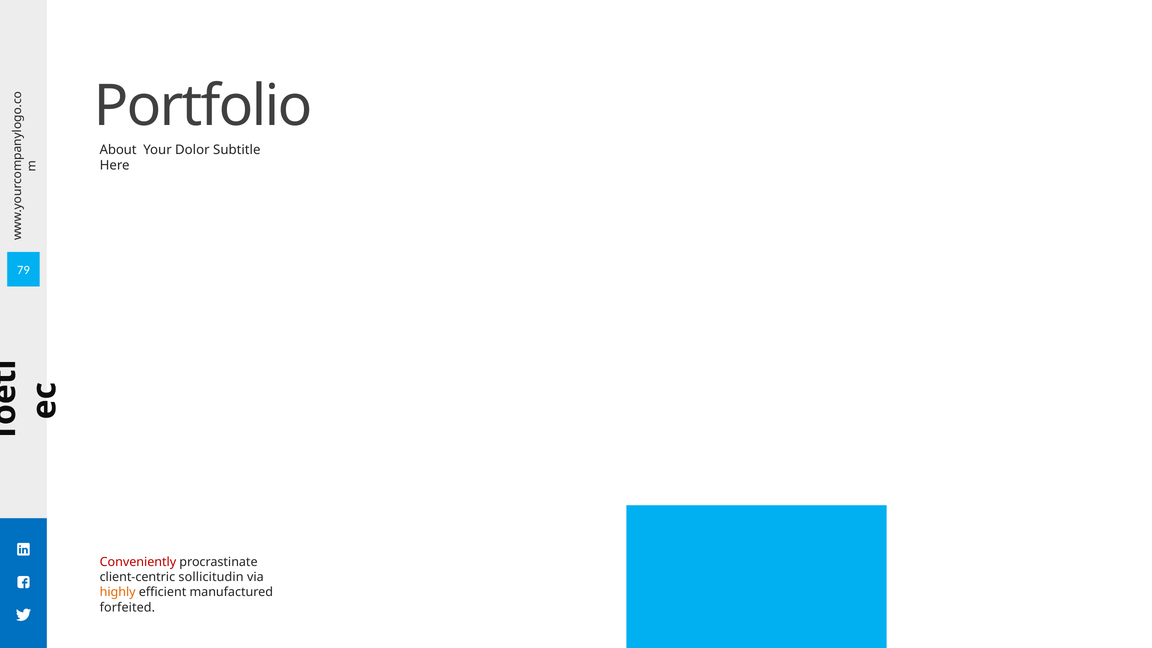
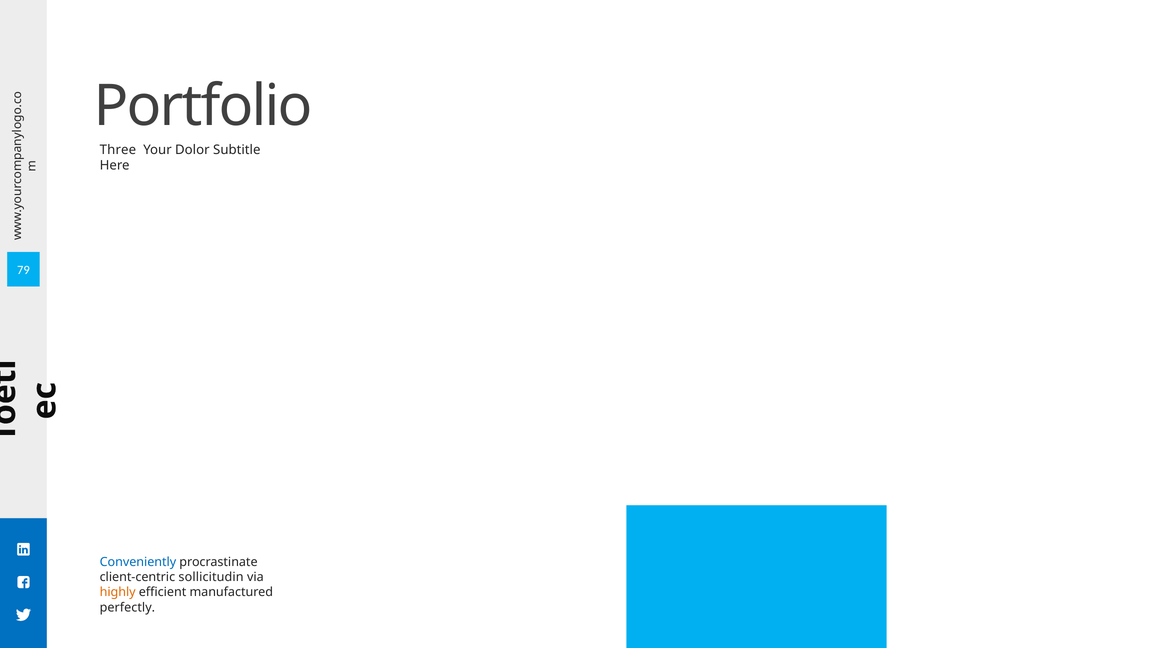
About: About -> Three (118, 150)
Conveniently colour: red -> blue (138, 562)
forfeited: forfeited -> perfectly (127, 607)
